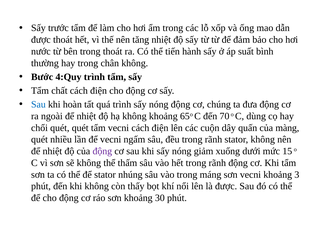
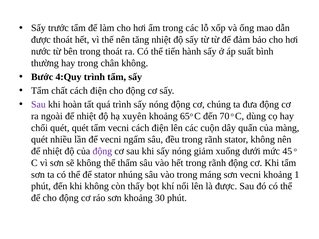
Sau colour: blue -> purple (38, 105)
hạ không: không -> xuyên (134, 116)
15: 15 -> 45 (287, 151)
3: 3 -> 1 (297, 175)
